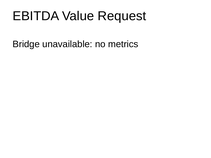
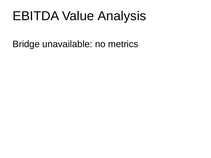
Request: Request -> Analysis (122, 16)
